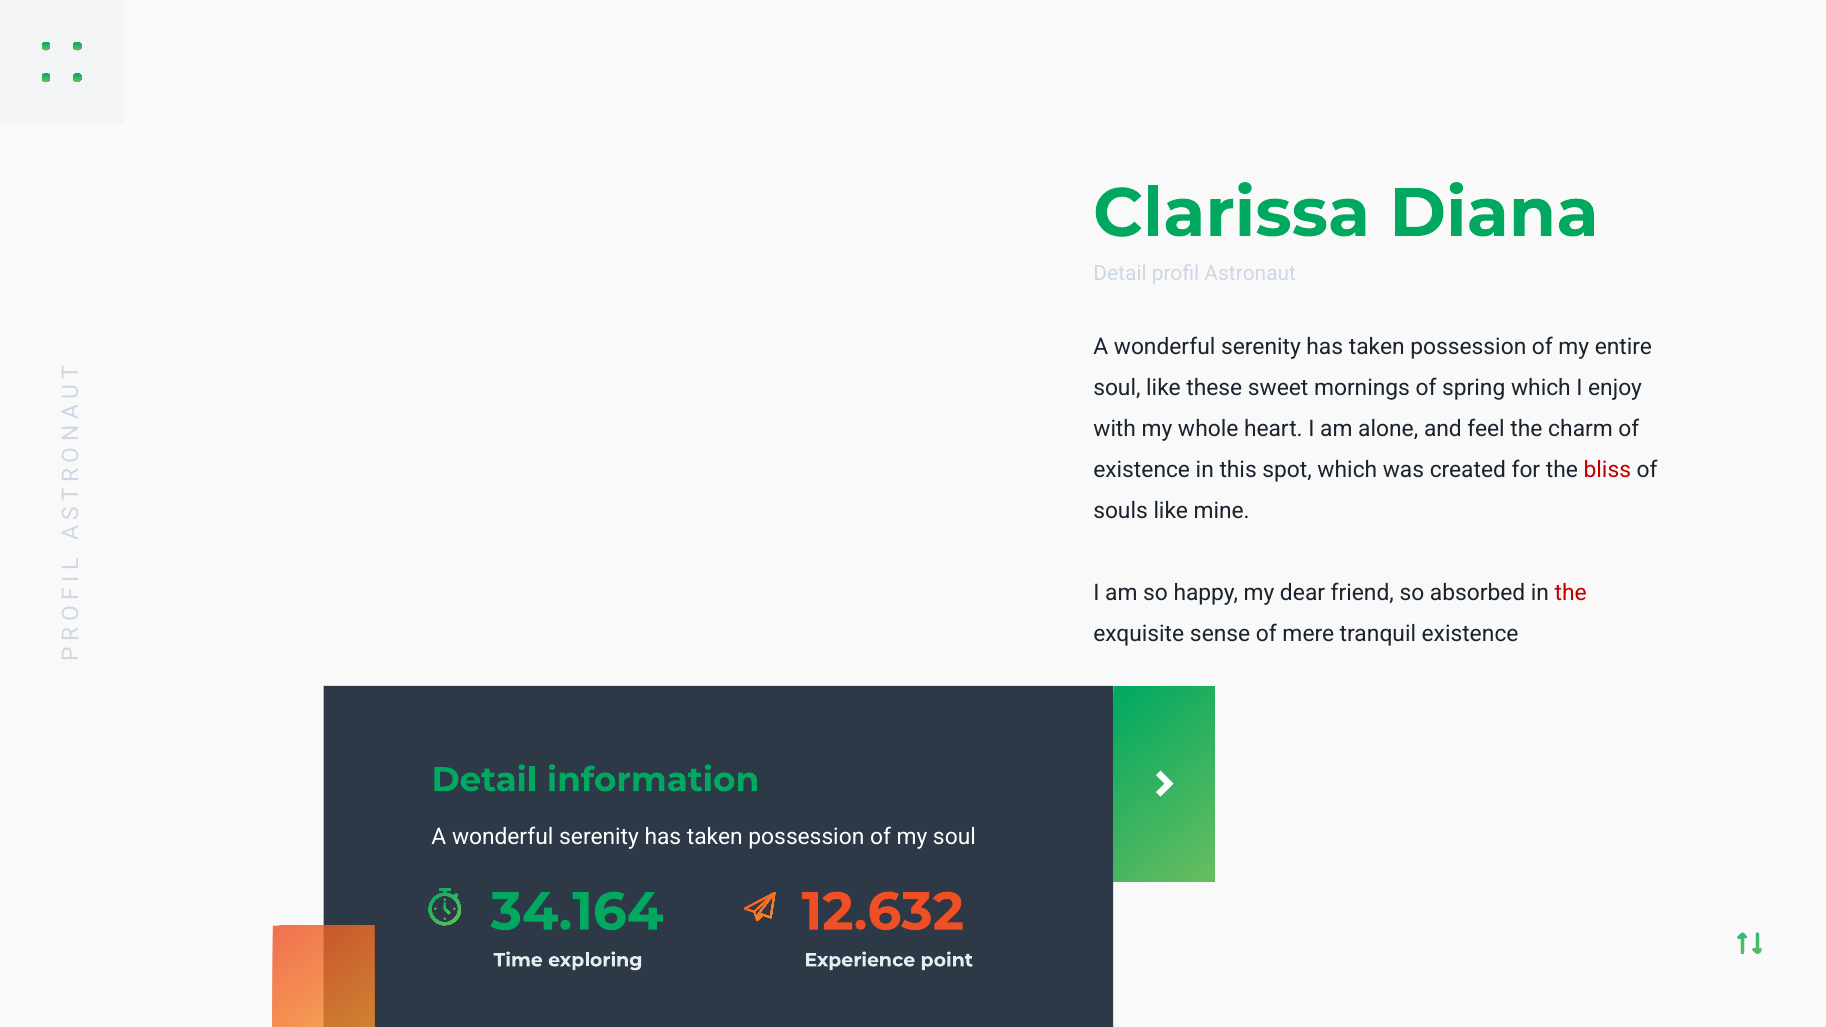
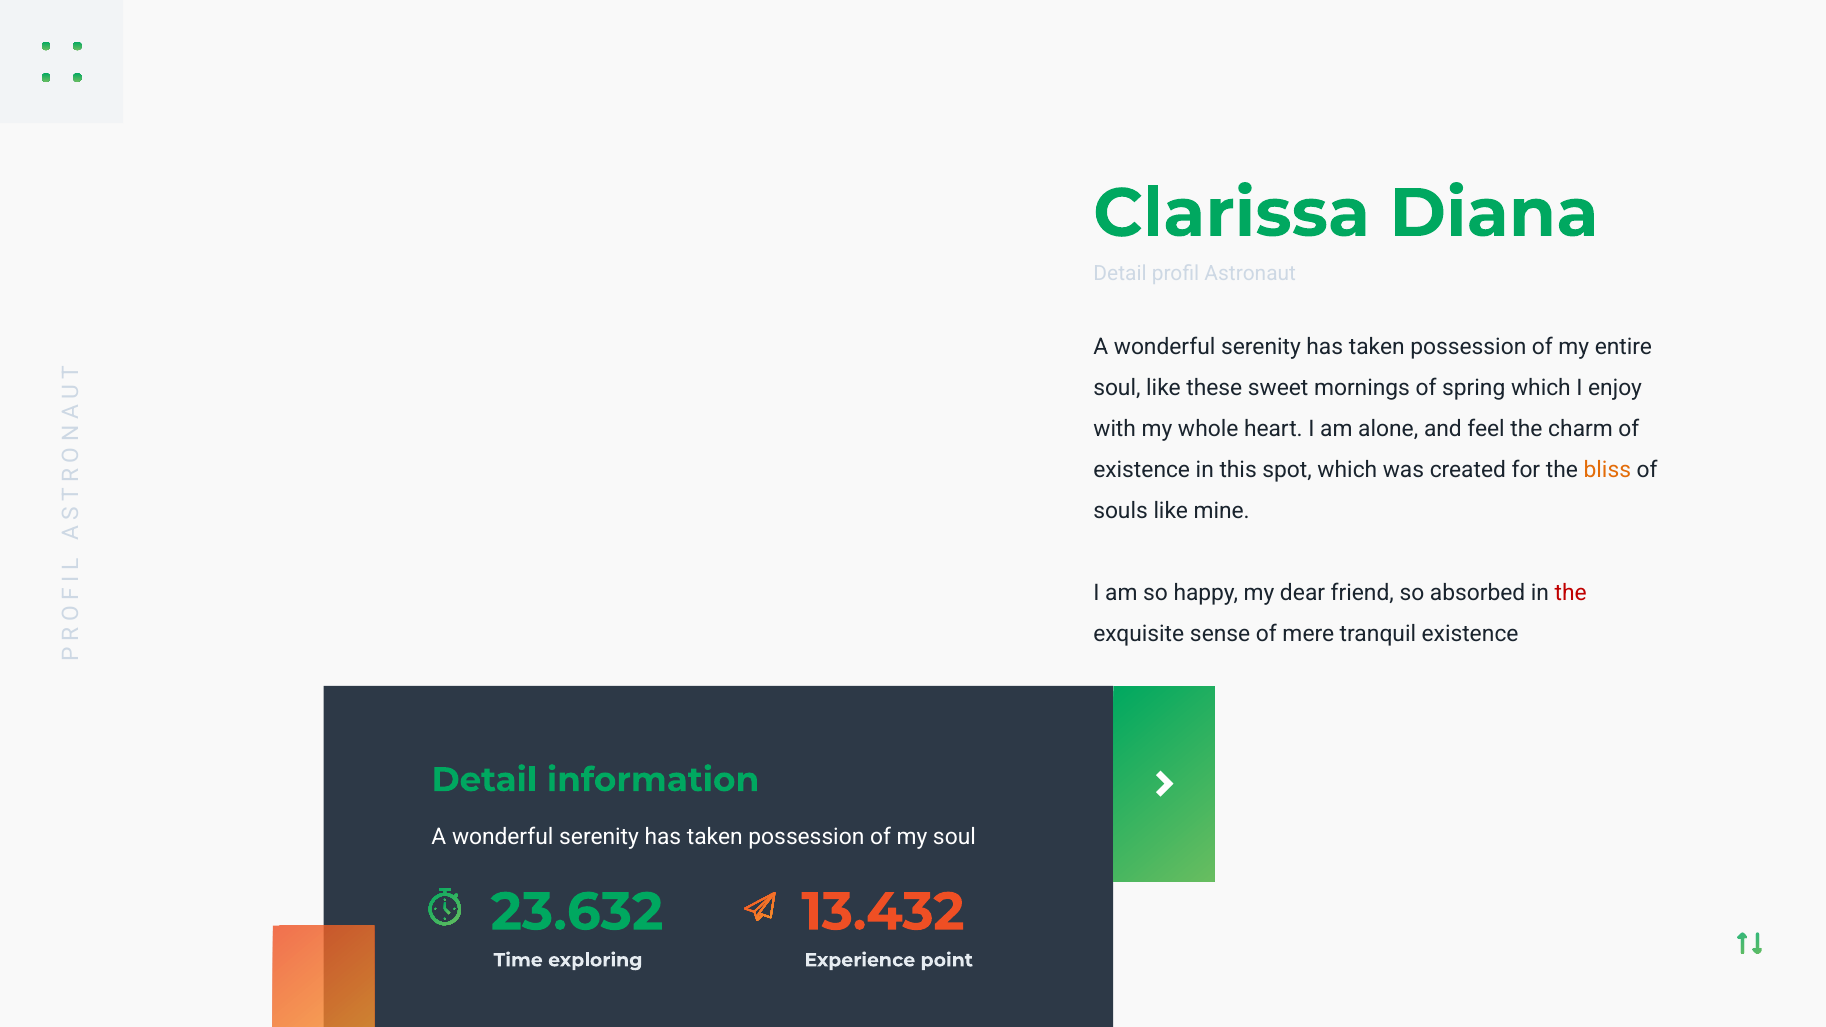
bliss colour: red -> orange (1607, 470)
34.164: 34.164 -> 23.632 (577, 912)
12.632: 12.632 -> 13.432 (883, 912)
